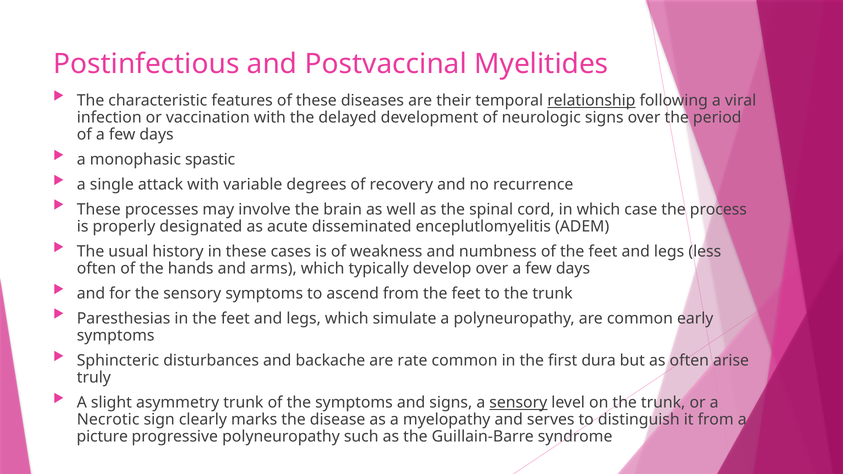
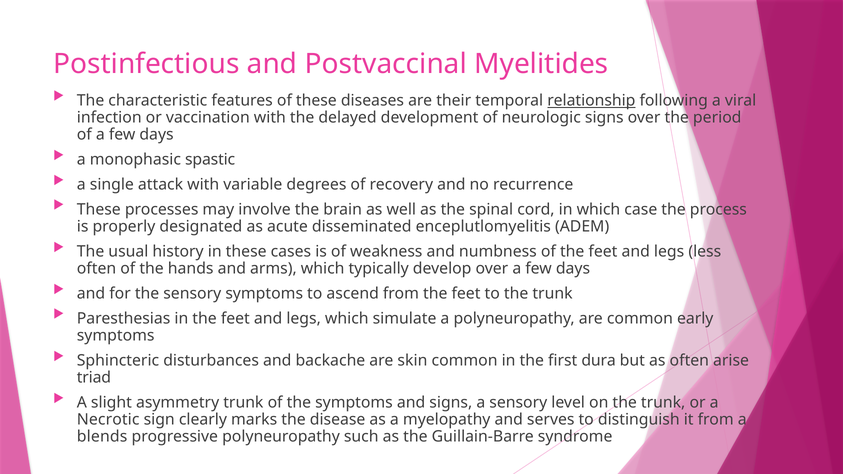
rate: rate -> skin (412, 361)
truly: truly -> triad (94, 378)
sensory underline: present -> none (518, 403)
picture: picture -> blends (102, 437)
